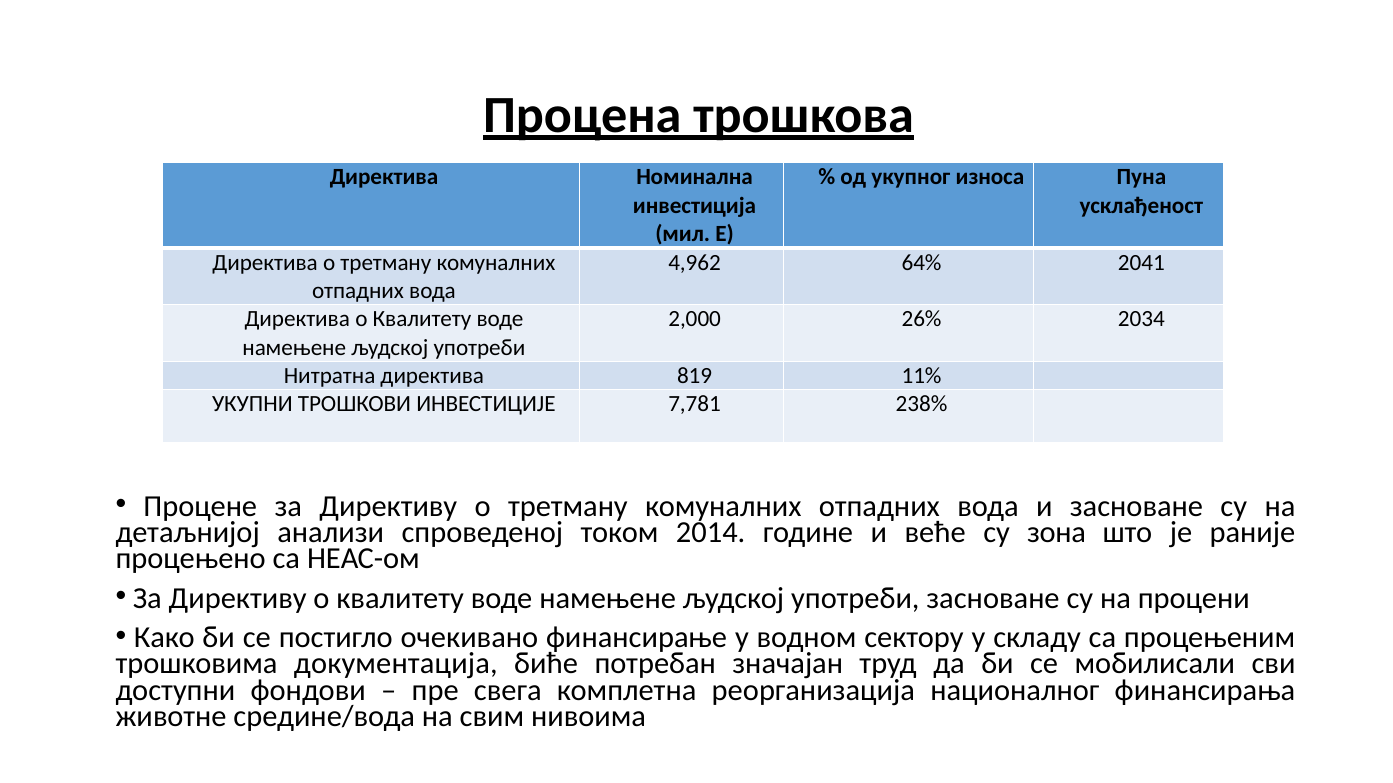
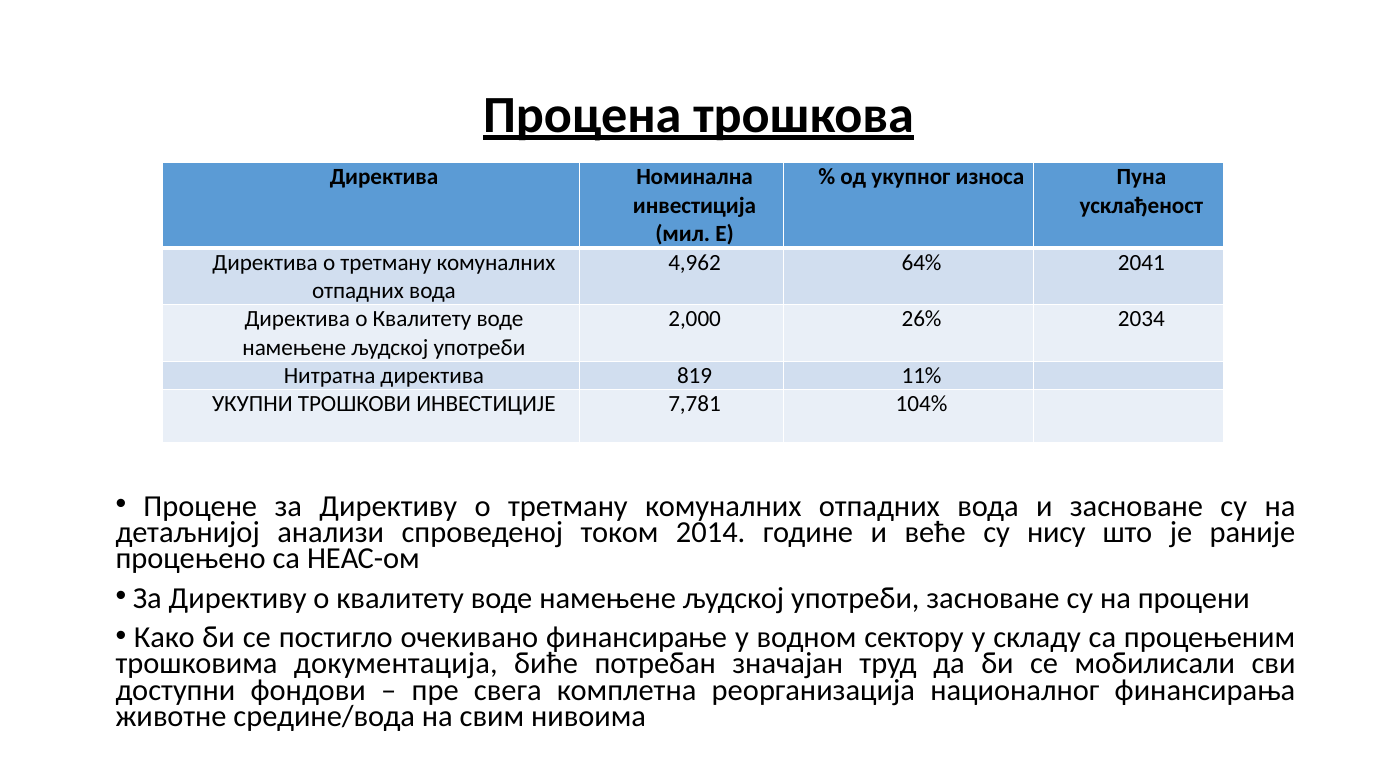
238%: 238% -> 104% (922, 405)
зона: зона -> нису (1056, 533)
